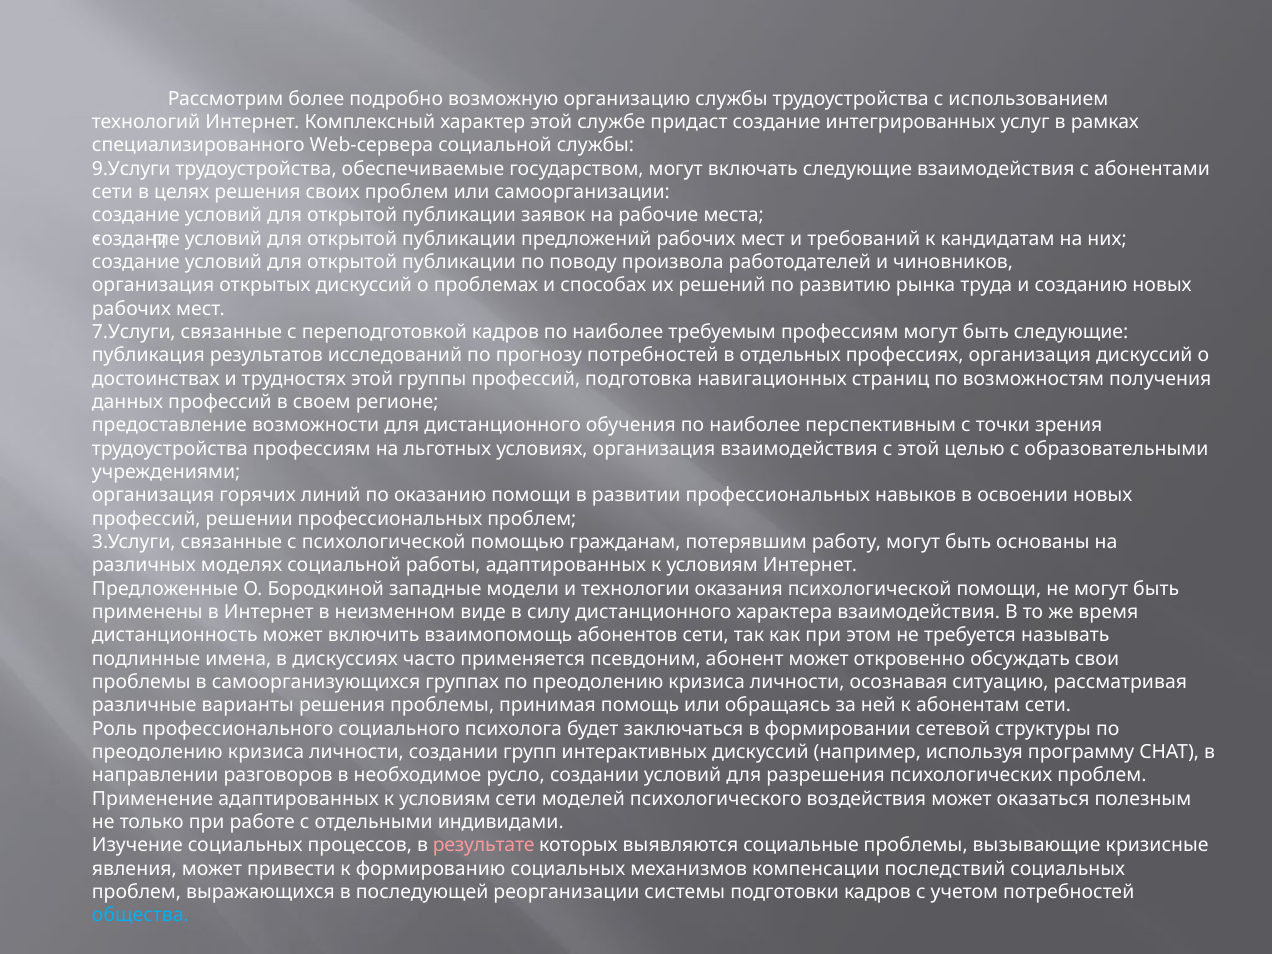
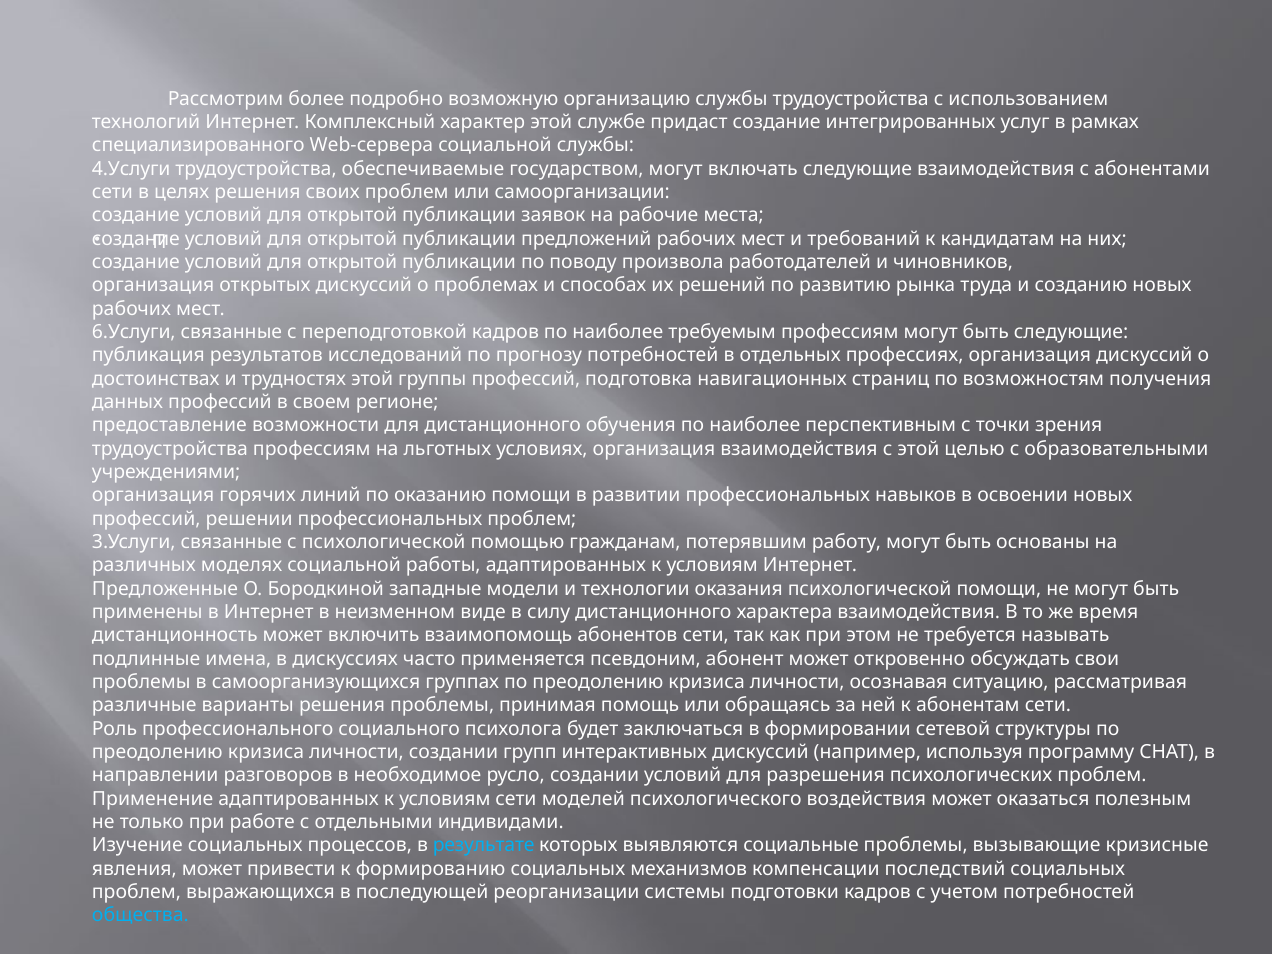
9.Услуги: 9.Услуги -> 4.Услуги (131, 169)
7.Услуги: 7.Услуги -> 6.Услуги (134, 332)
результате colour: pink -> light blue (484, 845)
